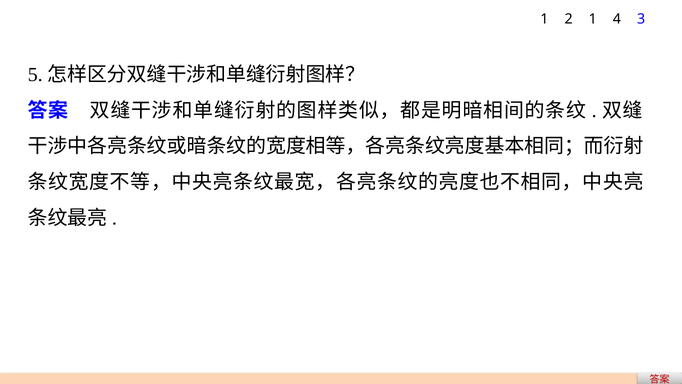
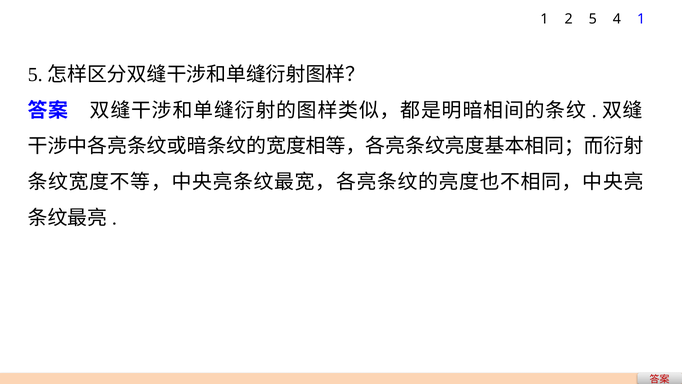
2 1: 1 -> 5 (593, 19)
4 3: 3 -> 1 (641, 19)
